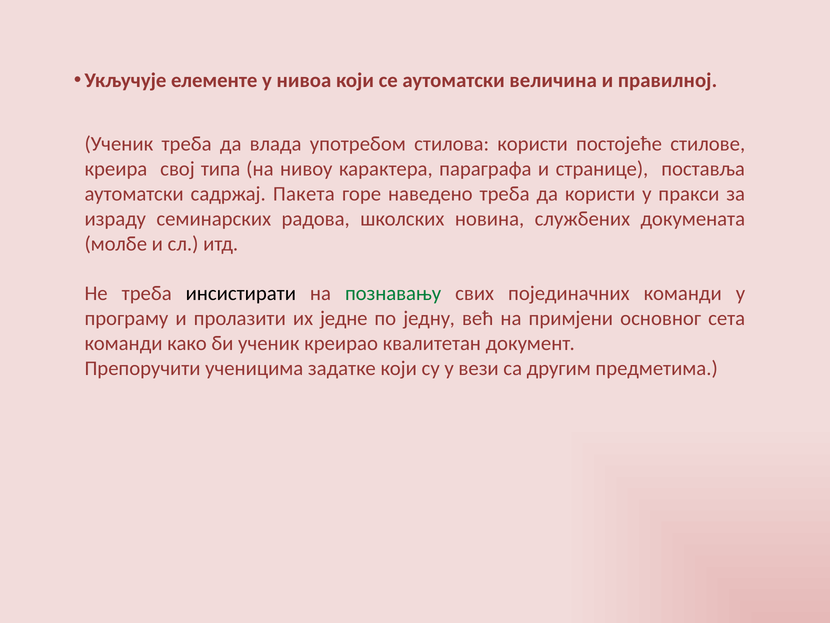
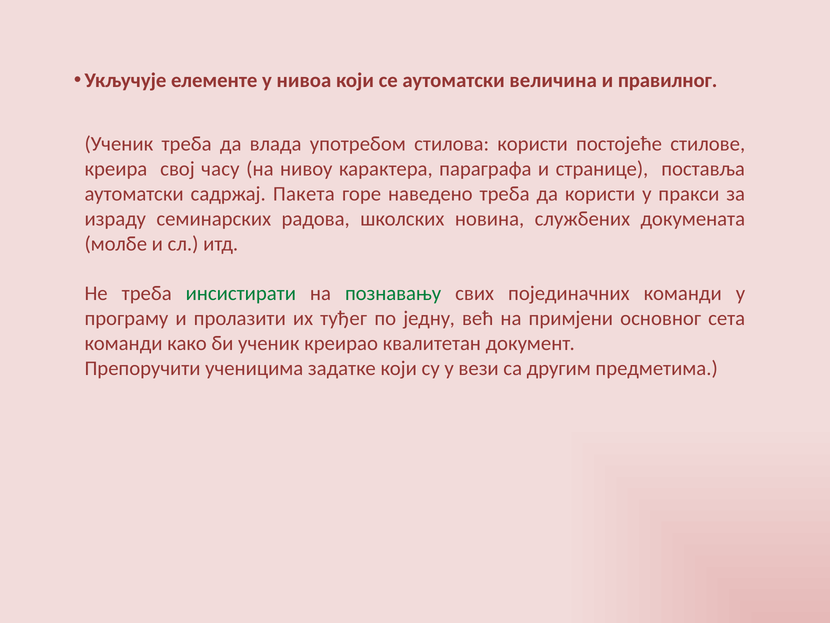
правилној: правилној -> правилног (668, 80)
типа: типа -> часу (220, 169)
инсистирати colour: black -> green (241, 293)
једне: једне -> туђег (344, 318)
